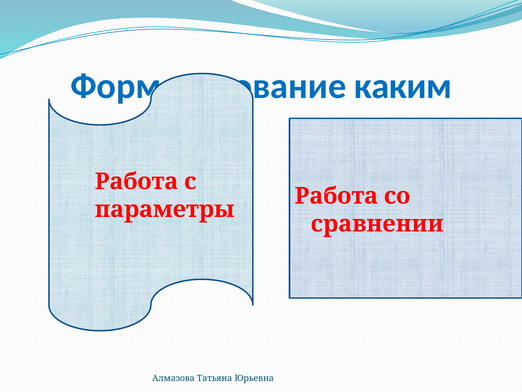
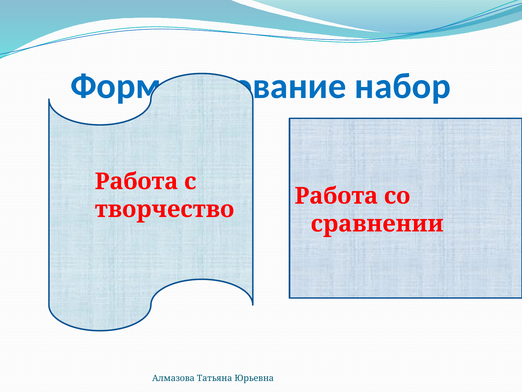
каким: каким -> набор (403, 86)
параметры: параметры -> творчество (165, 209)
